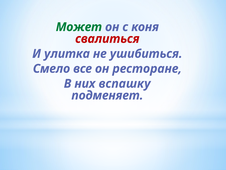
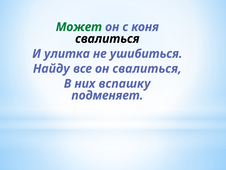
свалиться colour: red -> black (107, 39)
Смело: Смело -> Найду (51, 69)
он ресторане: ресторане -> свалиться (147, 69)
